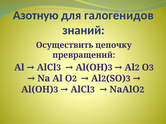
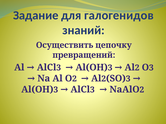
Азотную: Азотную -> Задание (36, 15)
